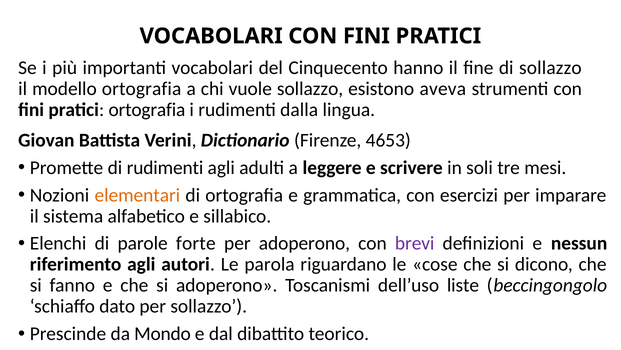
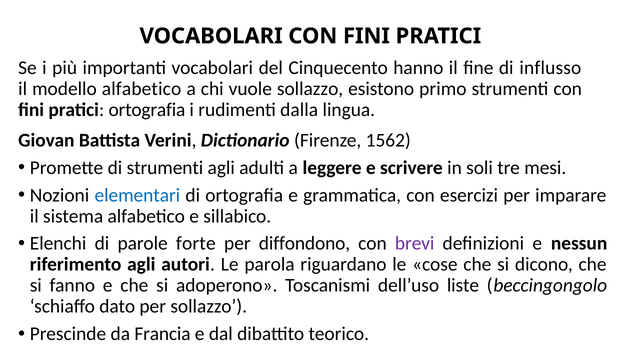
di sollazzo: sollazzo -> influsso (550, 67)
modello ortografia: ortografia -> alfabetico (142, 88)
aveva: aveva -> primo (443, 88)
4653: 4653 -> 1562 (388, 140)
di rudimenti: rudimenti -> strumenti (165, 167)
elementari colour: orange -> blue (137, 195)
per adoperono: adoperono -> diffondono (305, 243)
Mondo: Mondo -> Francia (162, 333)
